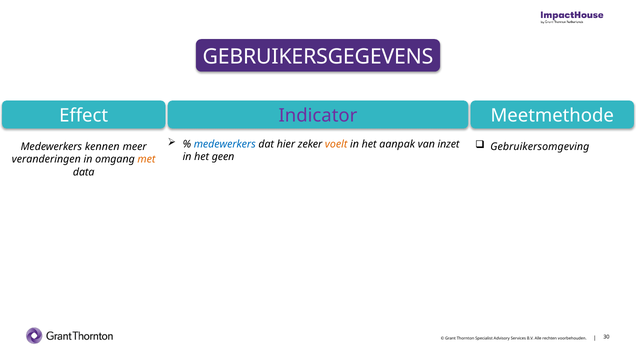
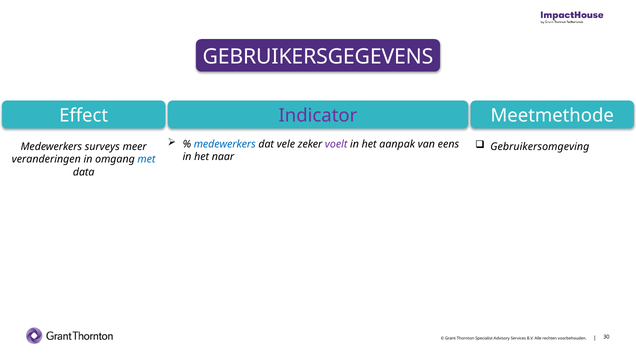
hier: hier -> vele (286, 144)
voelt colour: orange -> purple (336, 144)
inzet: inzet -> eens (448, 144)
kennen: kennen -> surveys (102, 146)
geen: geen -> naar (223, 157)
met colour: orange -> blue (146, 159)
